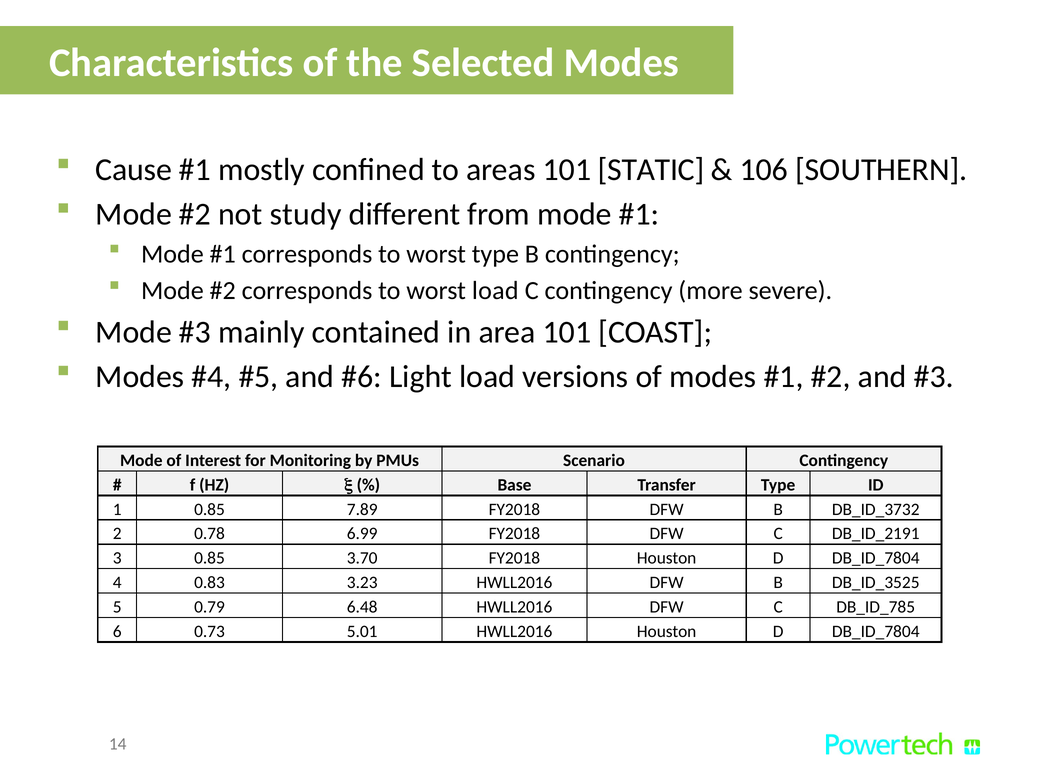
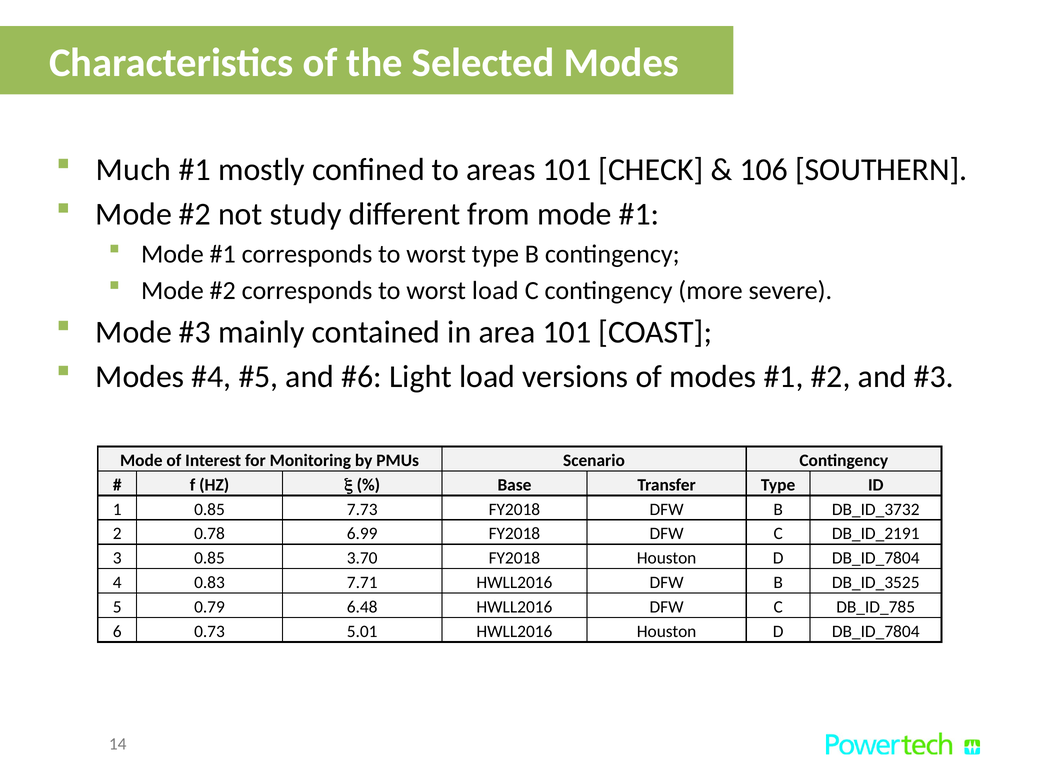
Cause: Cause -> Much (133, 170)
STATIC: STATIC -> CHECK (651, 170)
7.89: 7.89 -> 7.73 (362, 509)
3.23: 3.23 -> 7.71 (362, 583)
